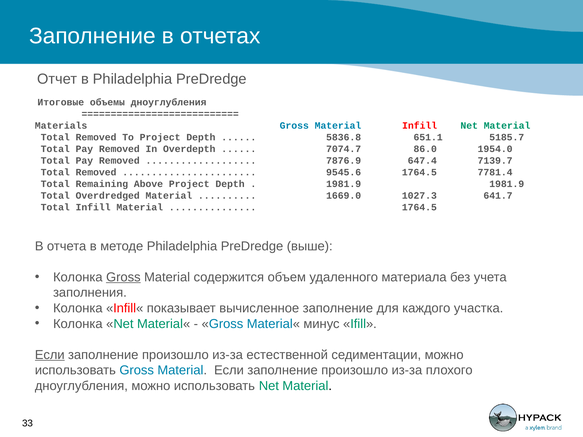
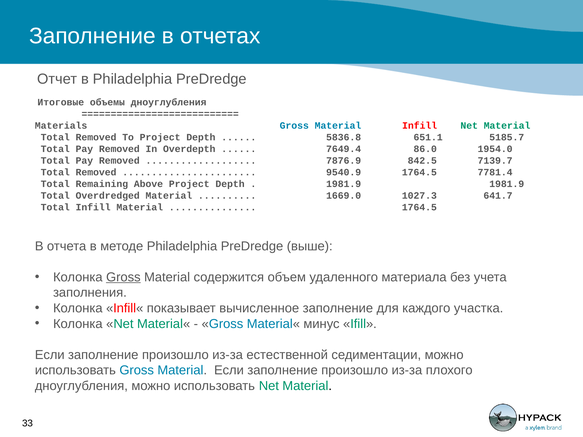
7074.7: 7074.7 -> 7649.4 (344, 149)
647.4: 647.4 -> 842.5 (422, 161)
9545.6: 9545.6 -> 9540.9 (344, 172)
Если underline: present -> none (50, 355)
